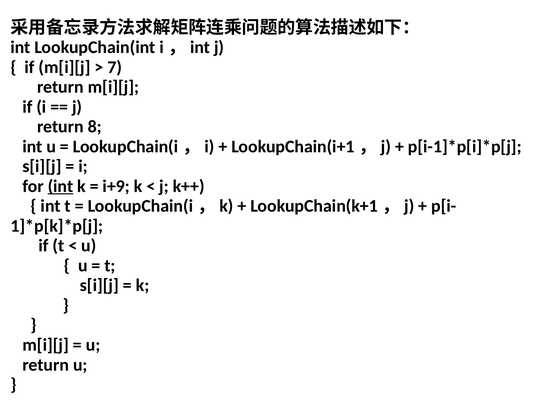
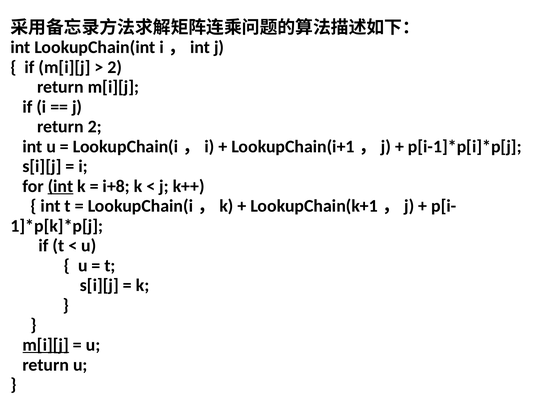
7: 7 -> 2 (115, 67)
return 8: 8 -> 2 (95, 127)
i+9: i+9 -> i+8 (116, 186)
m[i][j underline: none -> present (46, 345)
